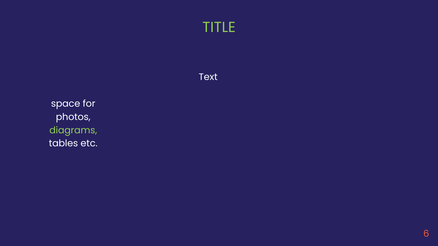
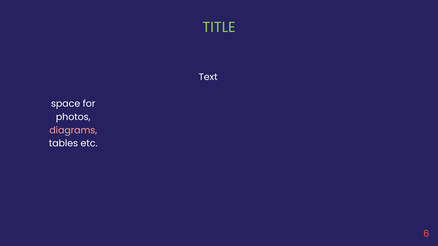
diagrams colour: light green -> pink (73, 130)
